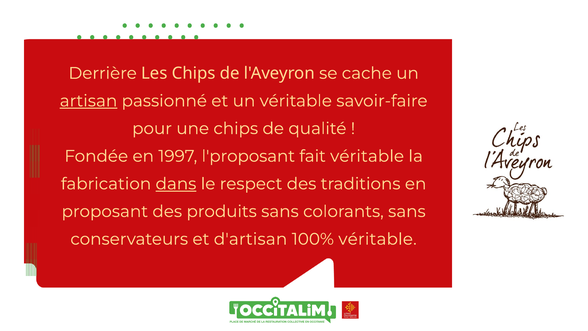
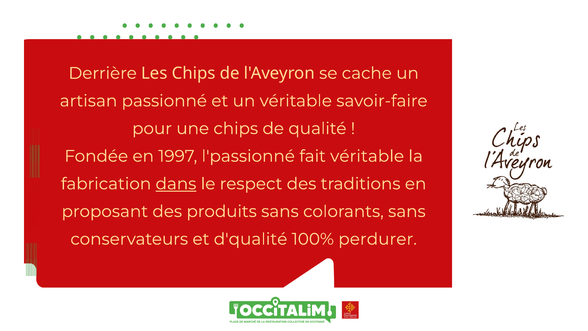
artisan underline: present -> none (88, 101)
l'proposant: l'proposant -> l'passionné (248, 156)
d'artisan: d'artisan -> d'qualité (251, 239)
100% véritable: véritable -> perdurer (378, 239)
